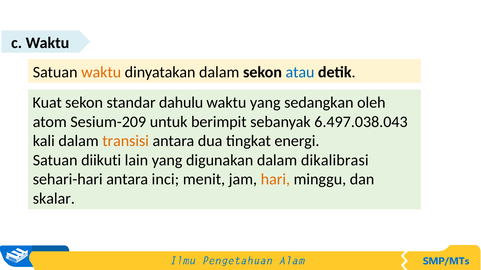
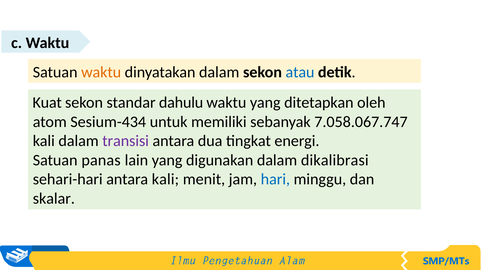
sedangkan: sedangkan -> ditetapkan (319, 103)
Sesium-209: Sesium-209 -> Sesium-434 (108, 122)
berimpit: berimpit -> memiliki (219, 122)
6.497.038.043: 6.497.038.043 -> 7.058.067.747 (361, 122)
transisi colour: orange -> purple (126, 141)
diikuti: diikuti -> panas (101, 161)
antara inci: inci -> kali (165, 180)
hari colour: orange -> blue (275, 180)
